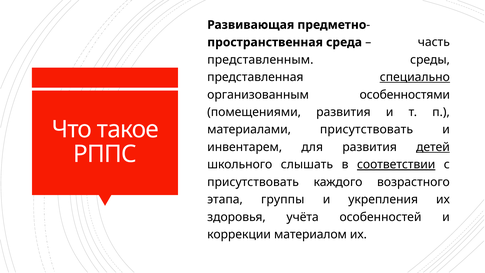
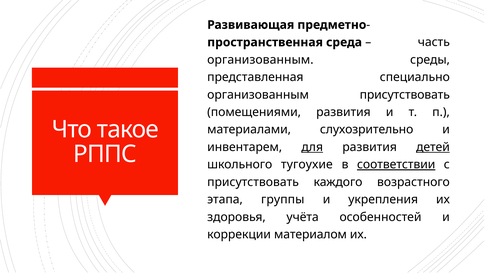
представленным: представленным -> организованным (260, 60)
специально underline: present -> none (415, 77)
организованным особенностями: особенностями -> присутствовать (405, 95)
материалами присутствовать: присутствовать -> слухозрительно (367, 130)
для underline: none -> present (312, 147)
слышать: слышать -> тугоухие (307, 164)
